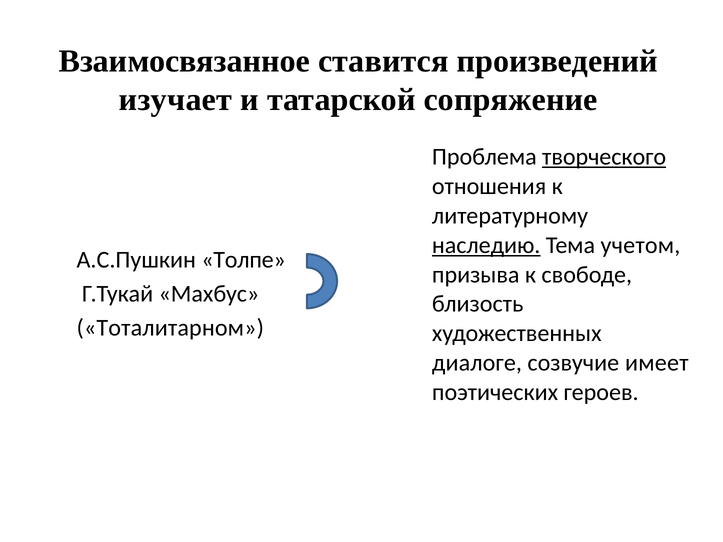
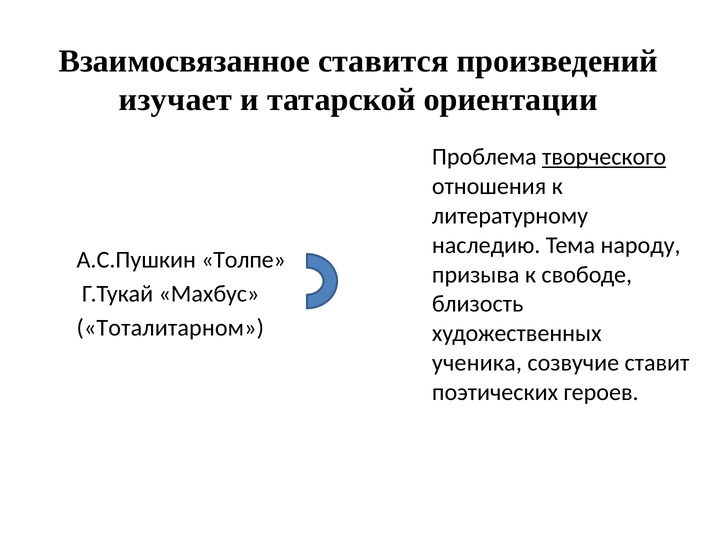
сопряжение: сопряжение -> ориентации (511, 100)
наследию underline: present -> none (486, 245)
учетом: учетом -> народу (641, 245)
диалоге: диалоге -> ученика (477, 363)
имеет: имеет -> ставит (657, 363)
